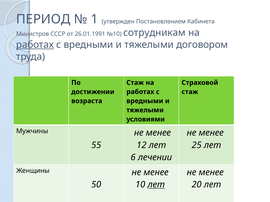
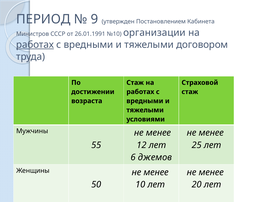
1: 1 -> 9 (94, 19)
сотрудникам: сотрудникам -> организации (154, 33)
лечении: лечении -> джемов (155, 158)
лет underline: present -> none (156, 185)
